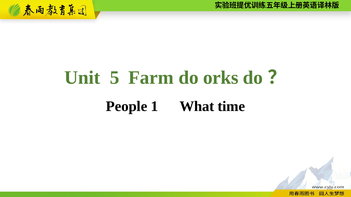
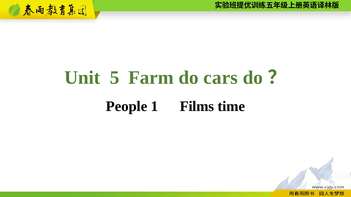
orks: orks -> cars (221, 78)
What: What -> Films (197, 106)
